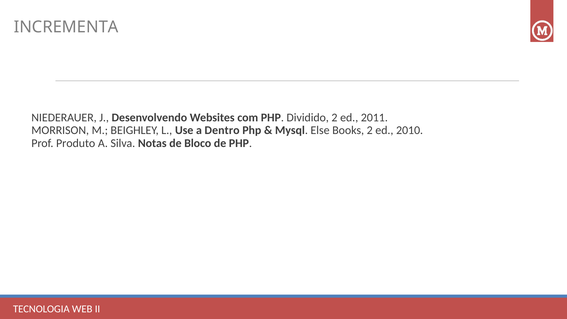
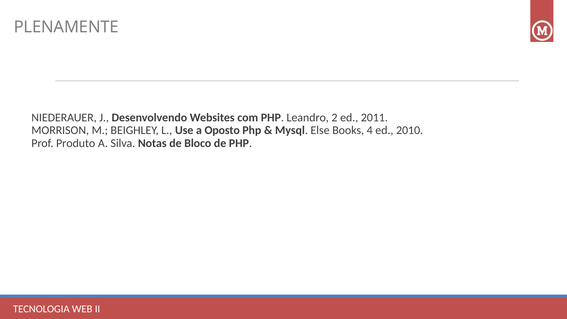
INCREMENTA: INCREMENTA -> PLENAMENTE (66, 27)
Dividido: Dividido -> Leandro (308, 118)
Dentro: Dentro -> Oposto (222, 130)
Books 2: 2 -> 4 (370, 130)
